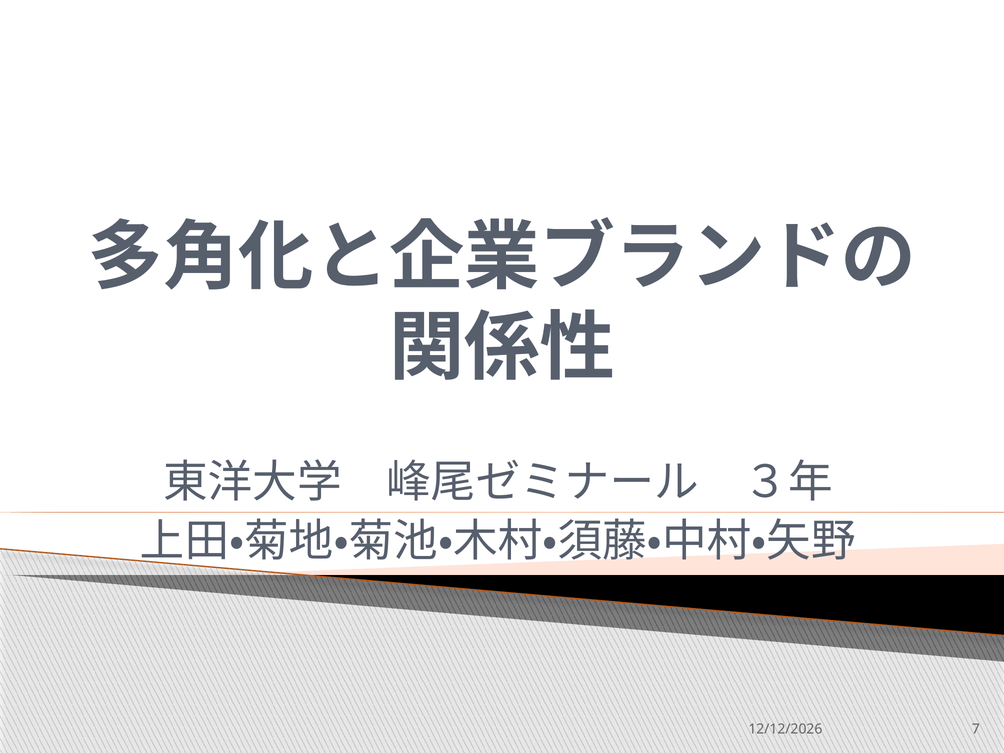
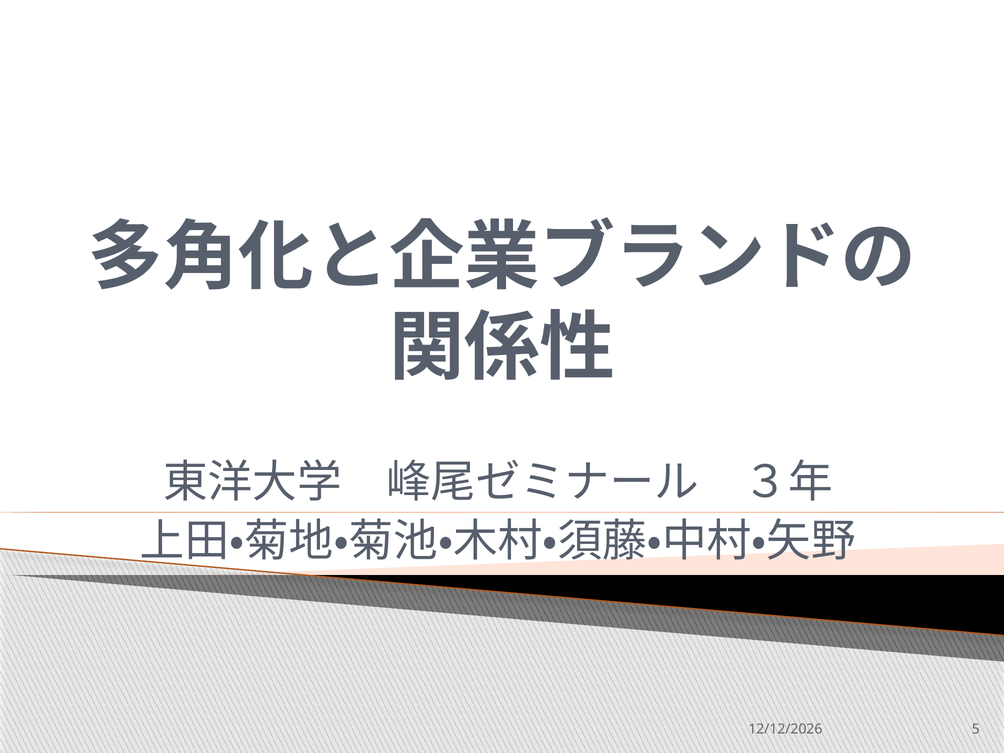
7: 7 -> 5 (976, 729)
